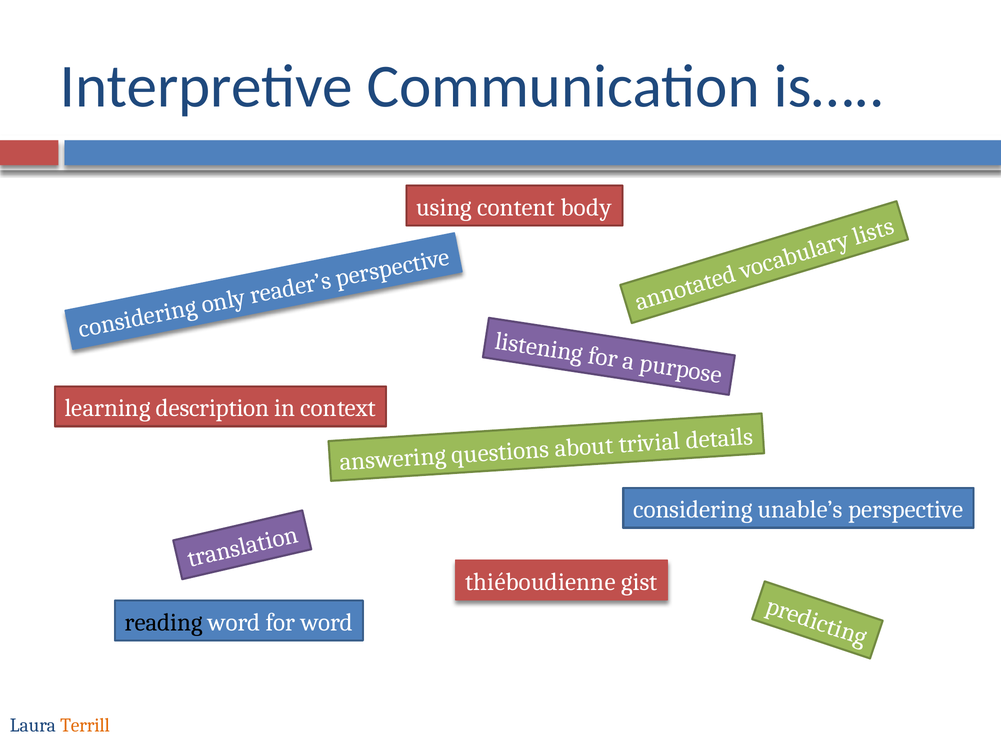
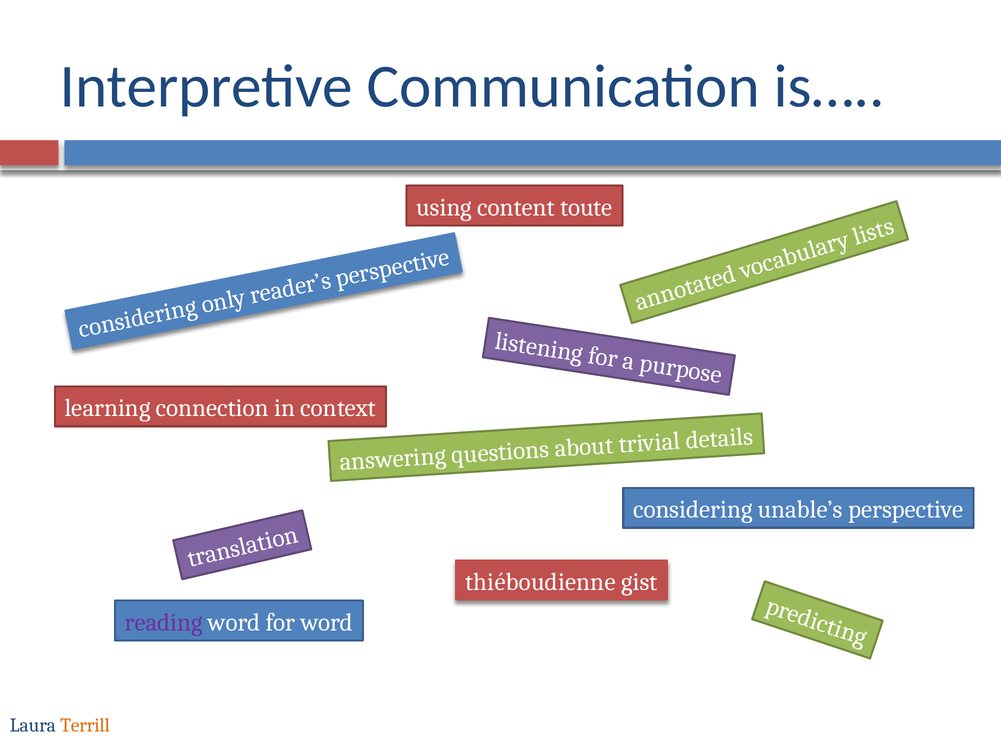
body: body -> toute (586, 207)
description: description -> connection (212, 408)
reading colour: black -> purple (164, 622)
